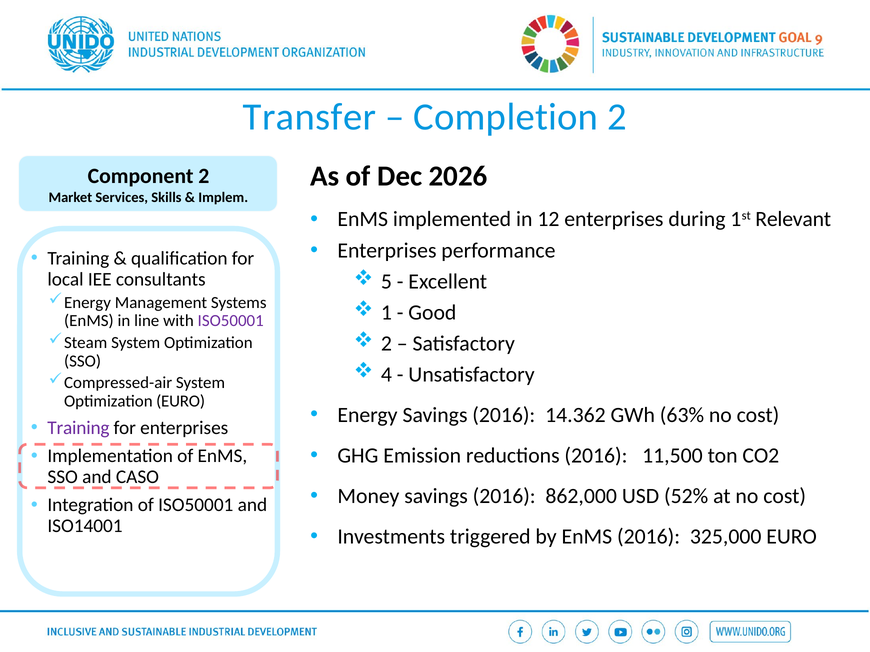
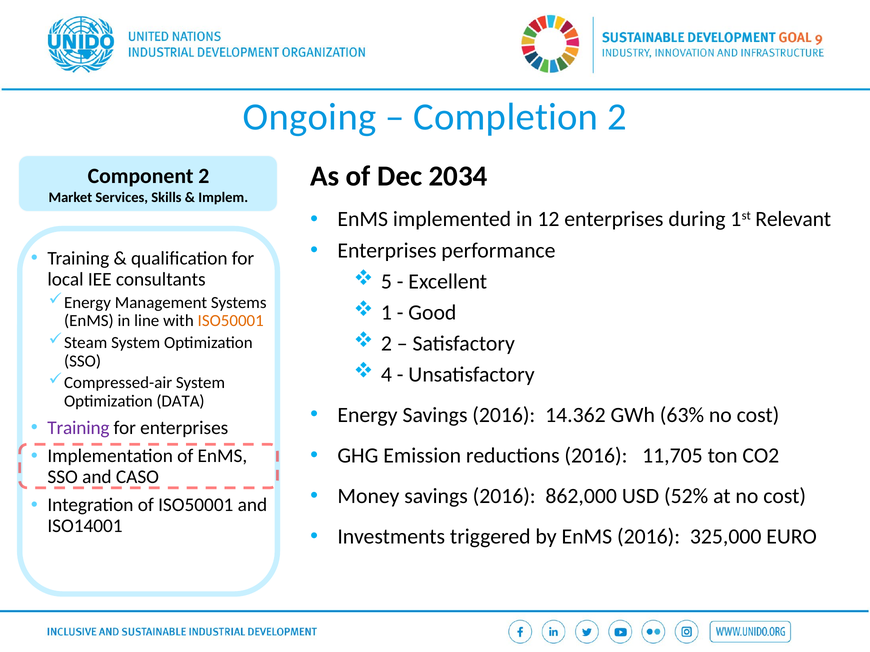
Transfer: Transfer -> Ongoing (310, 117)
2026: 2026 -> 2034 (458, 176)
ISO50001 colour: purple -> orange (231, 321)
Optimization EURO: EURO -> DATA (181, 401)
11,500: 11,500 -> 11,705 (672, 456)
